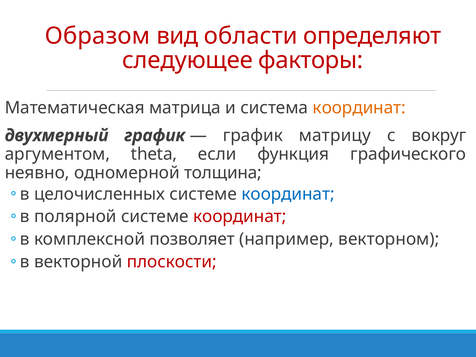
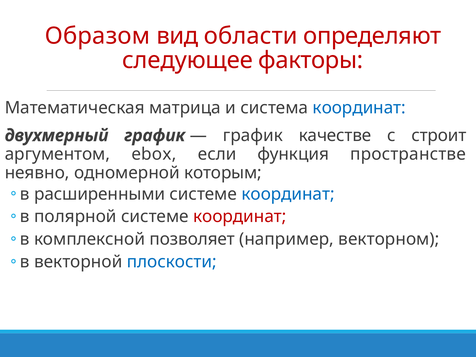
координат colour: orange -> blue (359, 108)
матрицу: матрицу -> качестве (335, 136)
вокруг: вокруг -> строит (439, 136)
theta: theta -> ebox (154, 154)
графического: графического -> пространстве (408, 154)
толщина: толщина -> которым (223, 173)
целочисленных: целочисленных -> расширенными (100, 194)
плоскости colour: red -> blue (172, 262)
